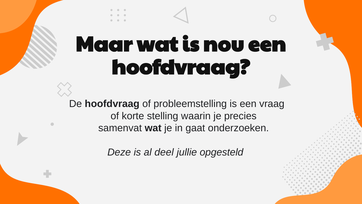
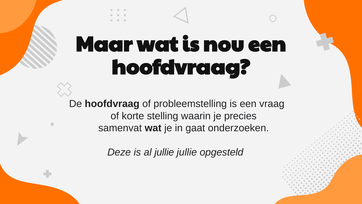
al deel: deel -> jullie (164, 152)
